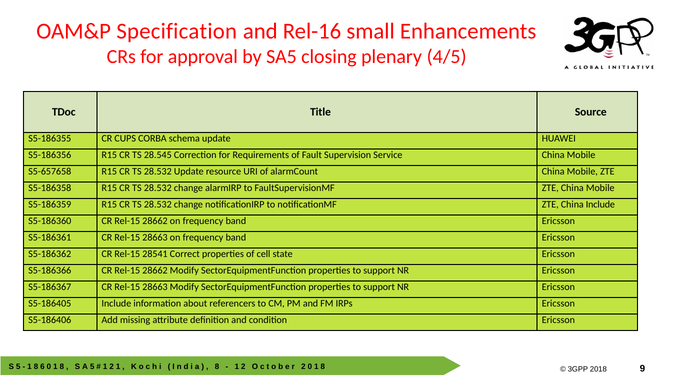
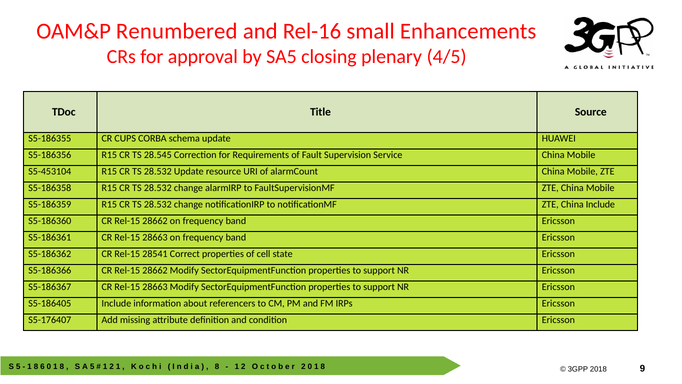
Specification: Specification -> Renumbered (177, 31)
S5-657658: S5-657658 -> S5-453104 (50, 171)
S5-186406: S5-186406 -> S5-176407 (50, 320)
